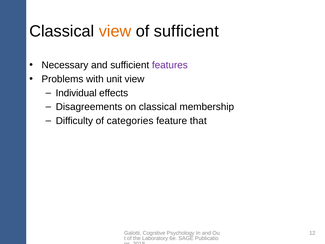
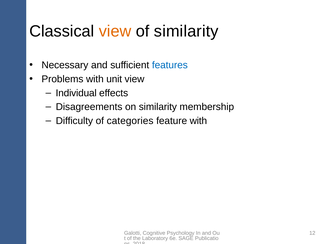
of sufficient: sufficient -> similarity (186, 31)
features colour: purple -> blue (170, 65)
on classical: classical -> similarity (158, 107)
feature that: that -> with (198, 121)
